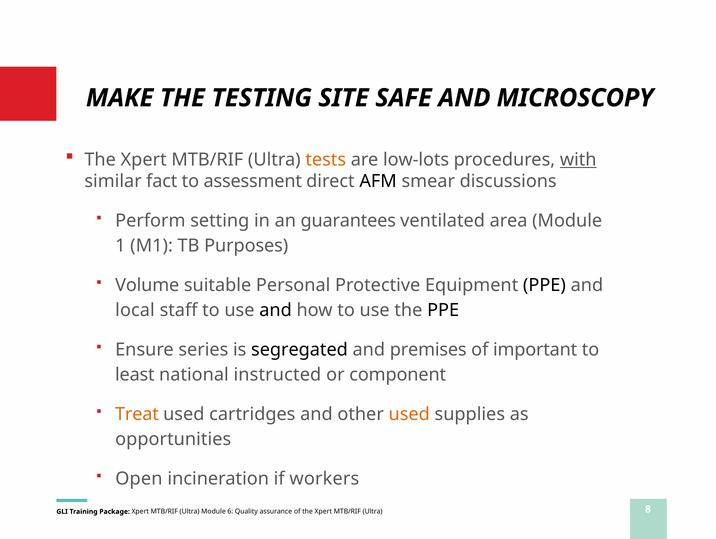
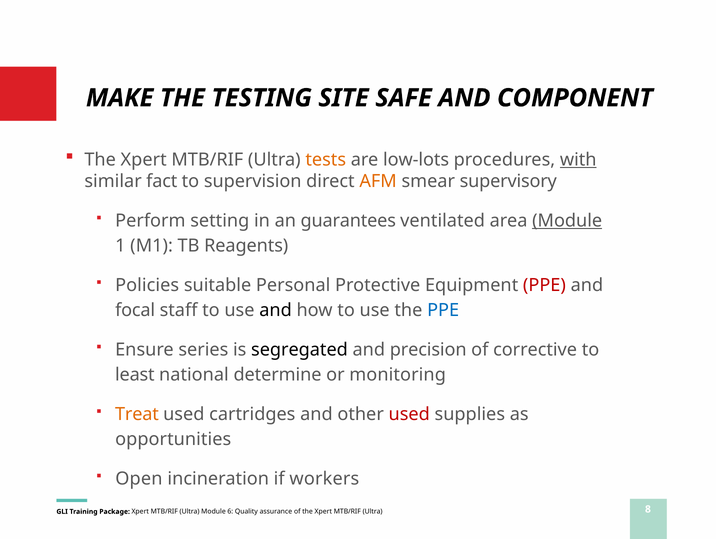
MICROSCOPY: MICROSCOPY -> COMPONENT (575, 98)
assessment: assessment -> supervision (253, 181)
AFM colour: black -> orange (378, 181)
discussions: discussions -> supervisory (508, 181)
Module underline: none -> present (567, 221)
Purposes: Purposes -> Reagents (246, 246)
Volume: Volume -> Policies (147, 285)
PPE colour: black -> red (544, 285)
local: local -> focal (135, 310)
PPE colour: black -> blue (443, 310)
premises: premises -> precision (428, 350)
important: important -> corrective (535, 350)
instructed: instructed -> determine (278, 375)
component: component -> monitoring (398, 375)
used colour: orange -> red (409, 414)
